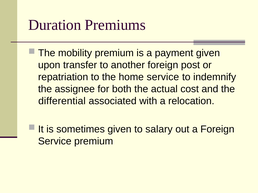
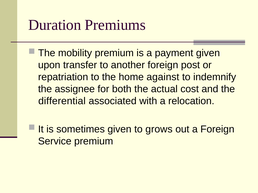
home service: service -> against (163, 77)
salary: salary -> grows (159, 129)
